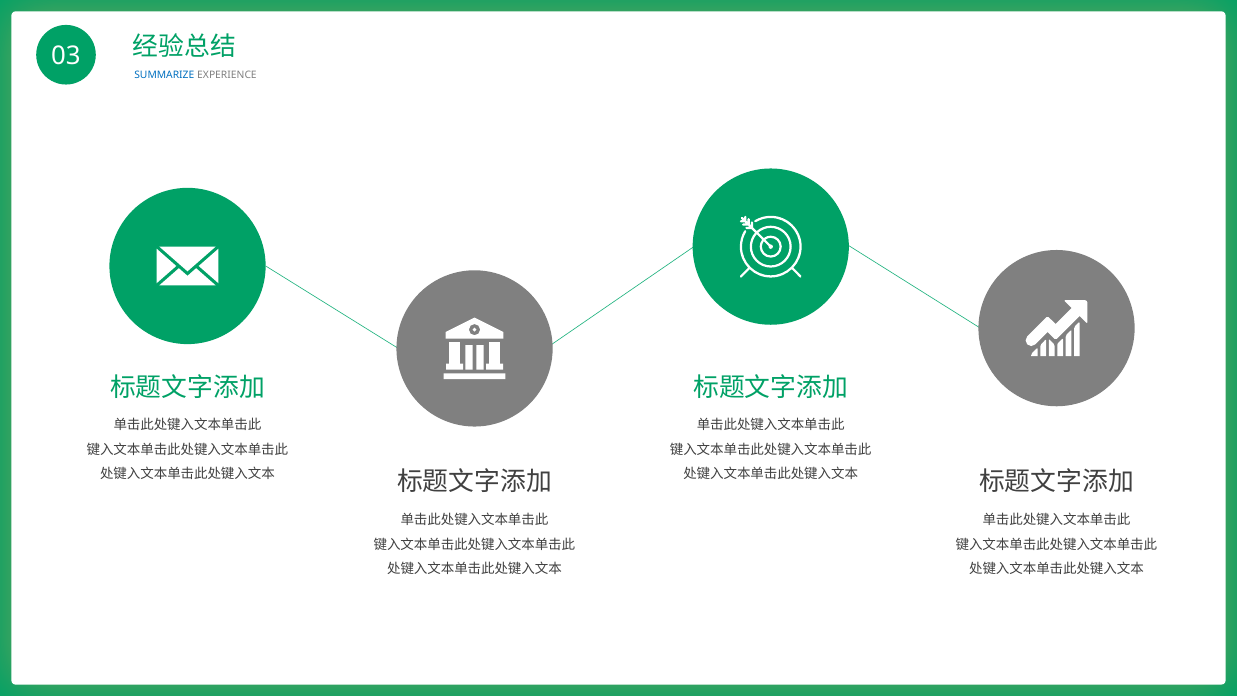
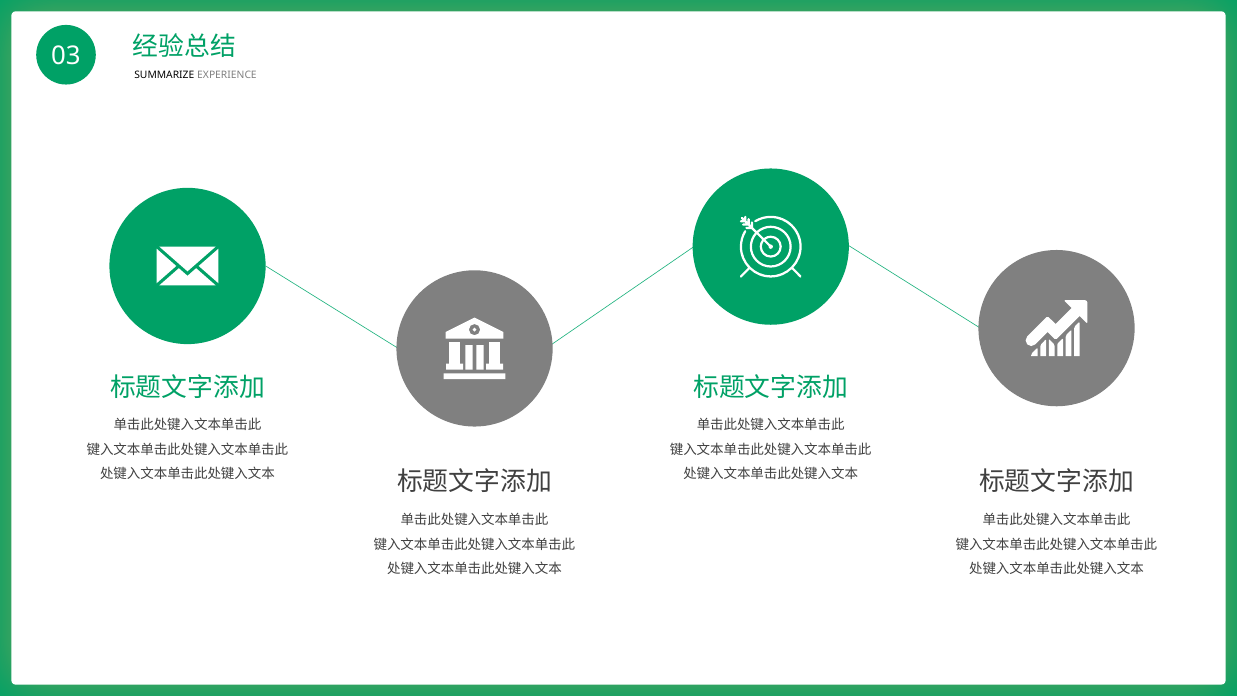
SUMMARIZE colour: blue -> black (164, 75)
